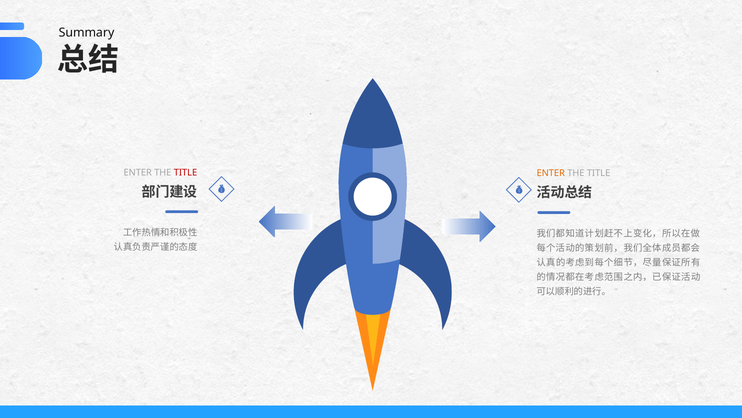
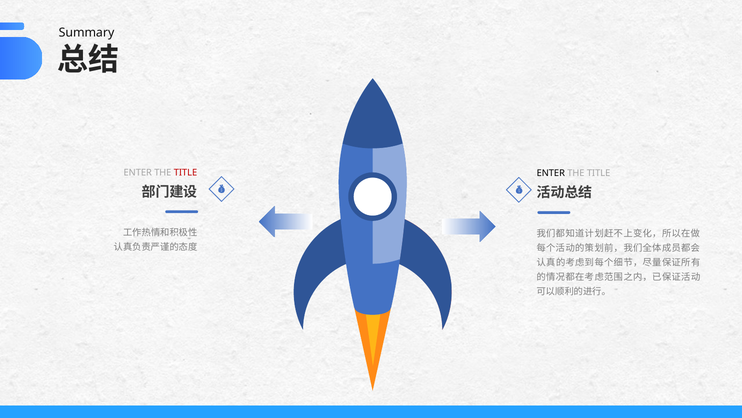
ENTER colour: orange -> black (551, 173)
